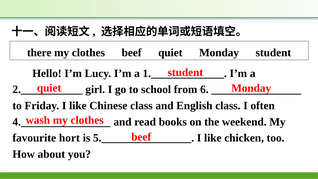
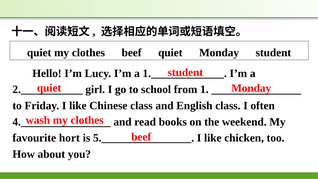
there: there -> quiet (39, 53)
6: 6 -> 1 (204, 89)
